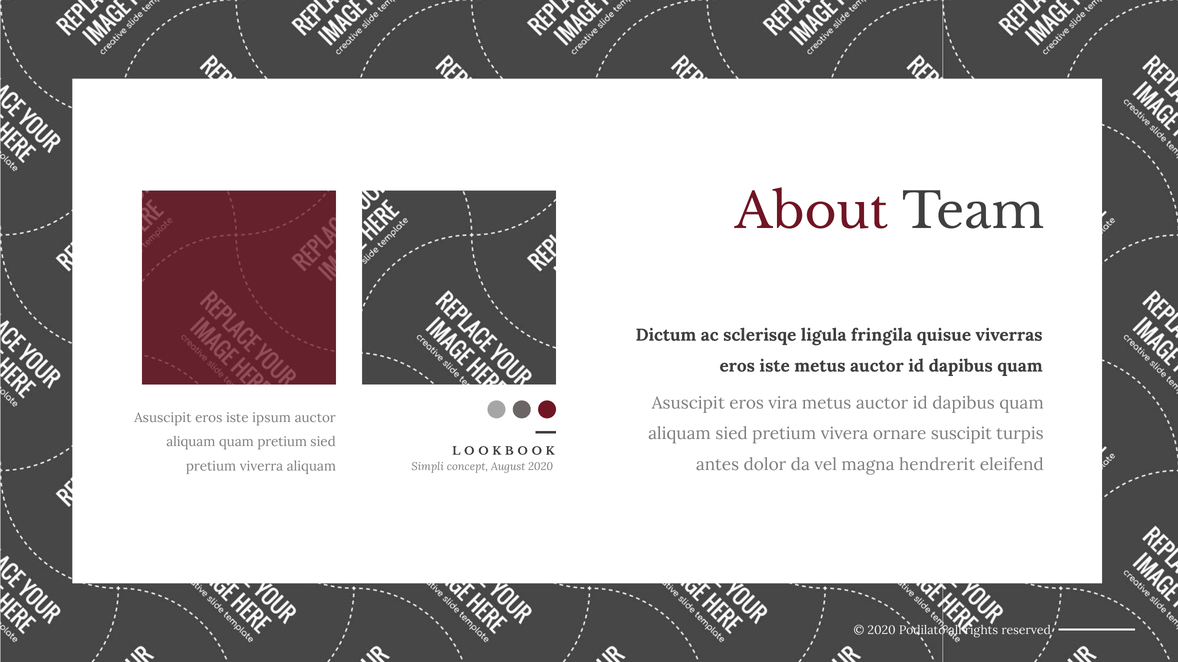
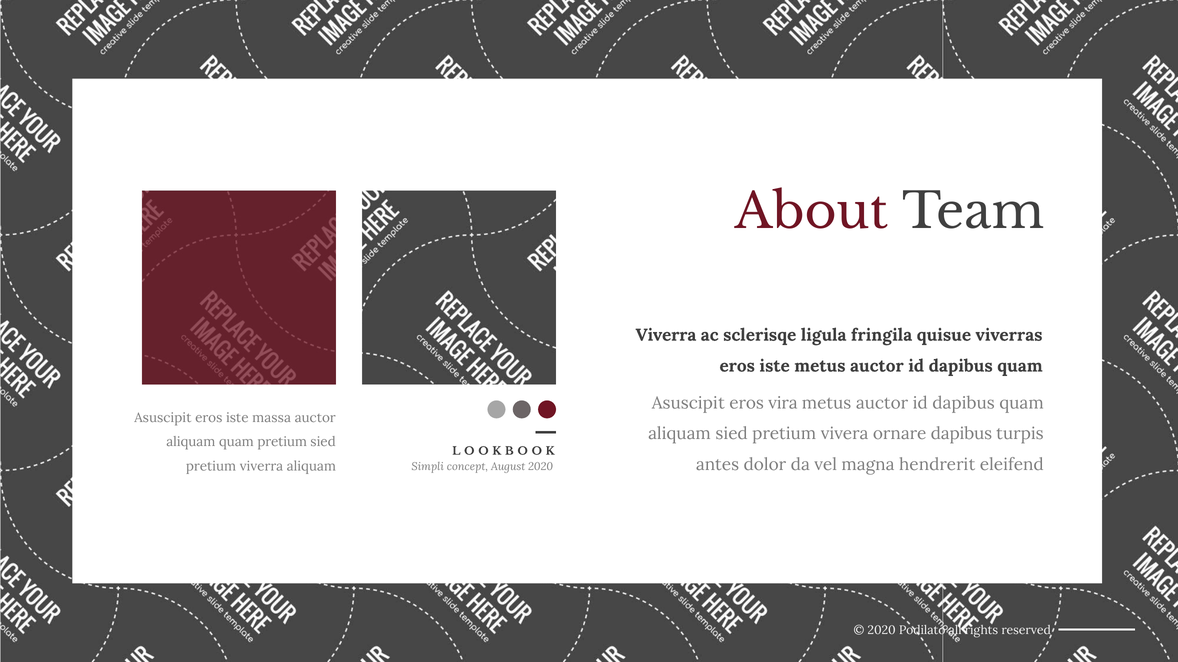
Dictum: Dictum -> Viverra (666, 335)
ipsum: ipsum -> massa (272, 418)
ornare suscipit: suscipit -> dapibus (961, 434)
